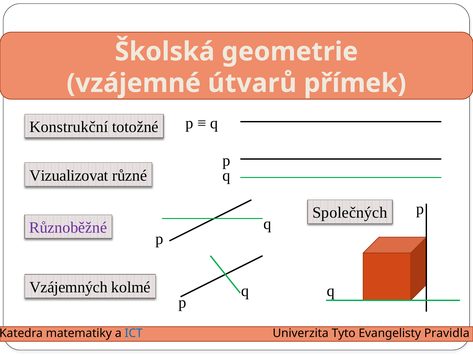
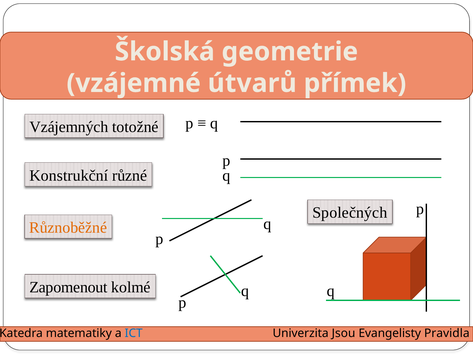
Konstrukční: Konstrukční -> Vzájemných (69, 127)
Vizualizovat: Vizualizovat -> Konstrukční (69, 175)
Různoběžné colour: purple -> orange (68, 227)
Vzájemných: Vzájemných -> Zapomenout (68, 287)
Tyto: Tyto -> Jsou (344, 333)
